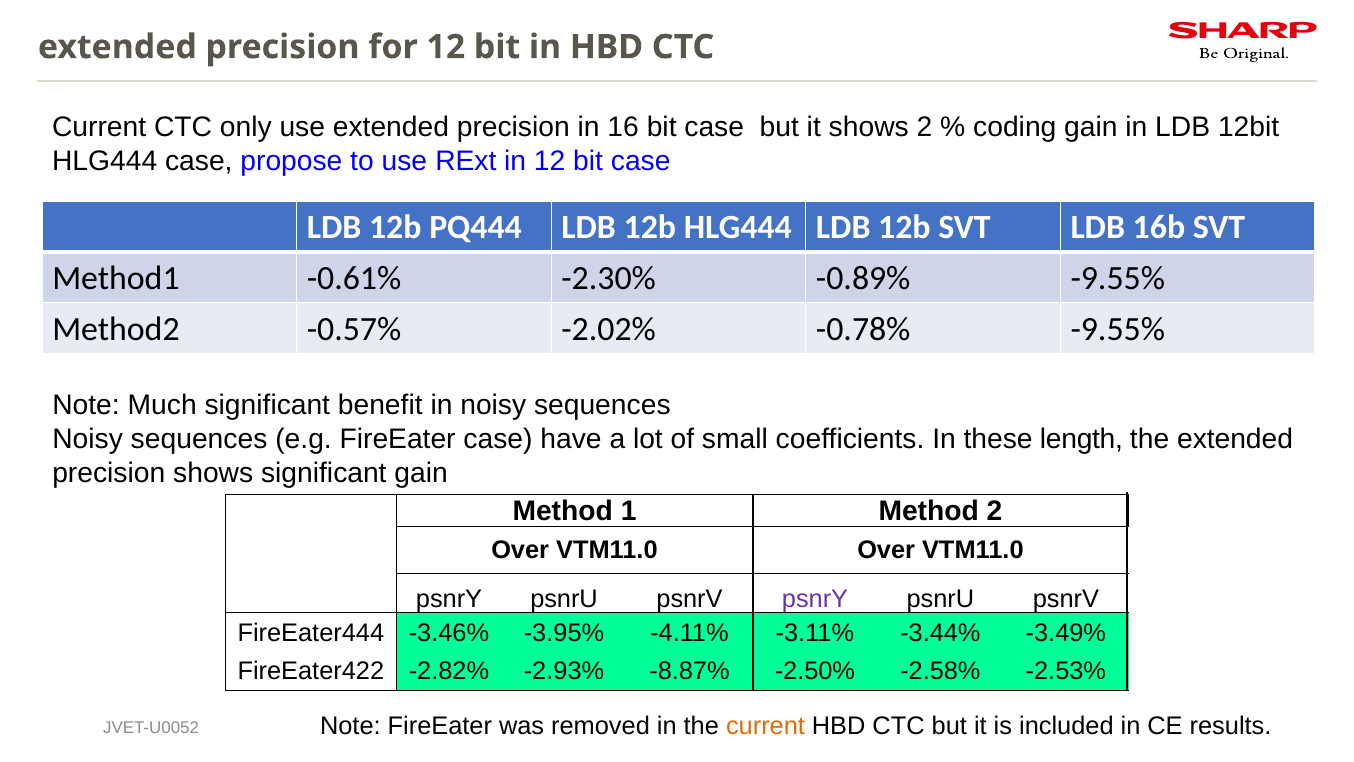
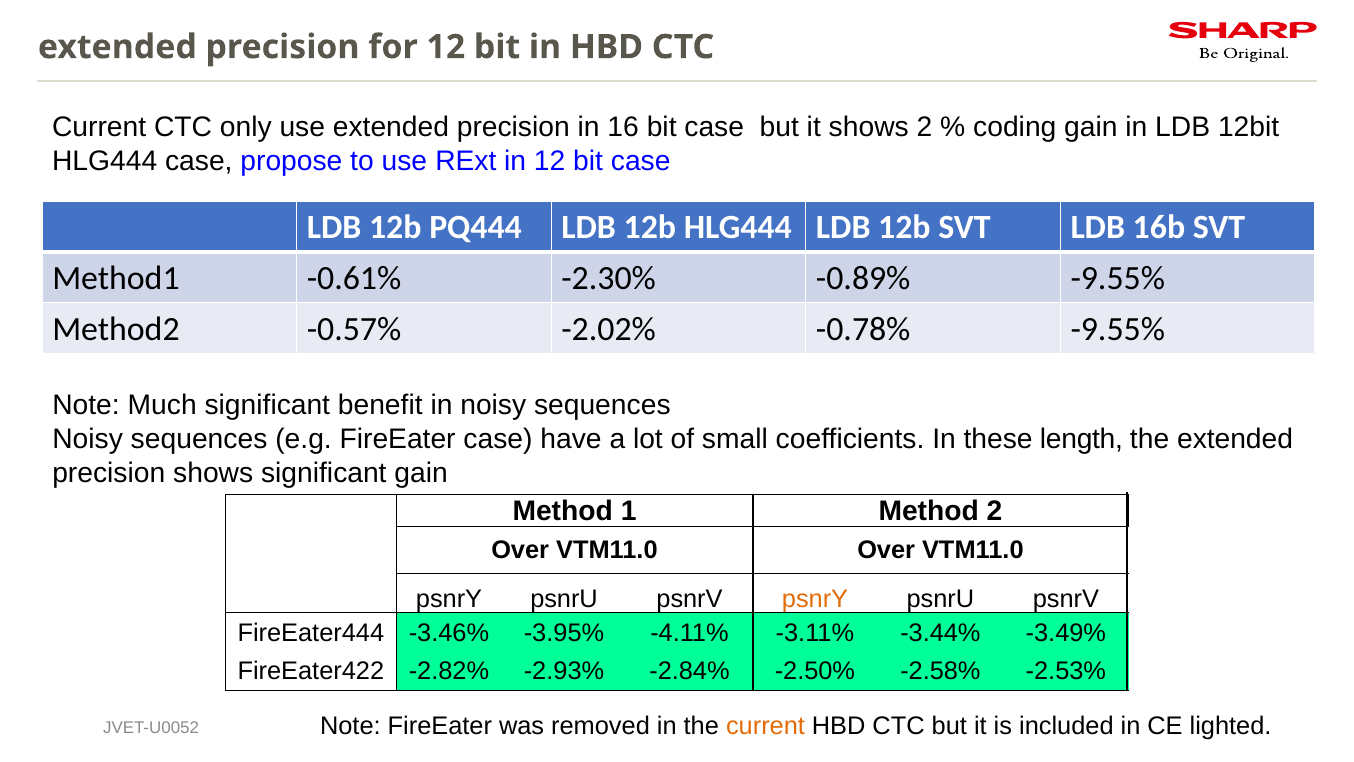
psnrY colour: purple -> orange (815, 599)
-8.87%: -8.87% -> -2.84% (689, 671)
results: results -> lighted (1231, 726)
